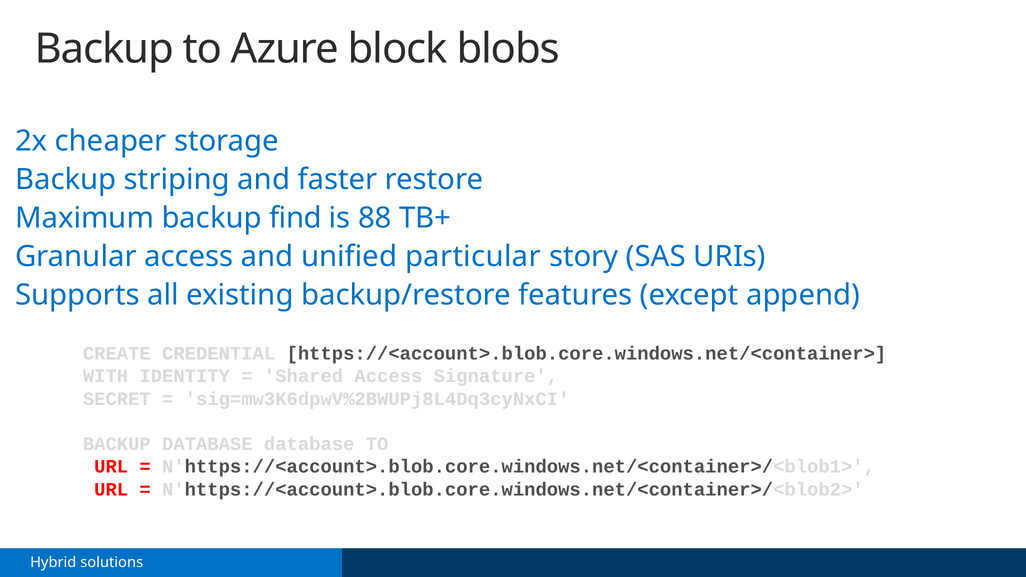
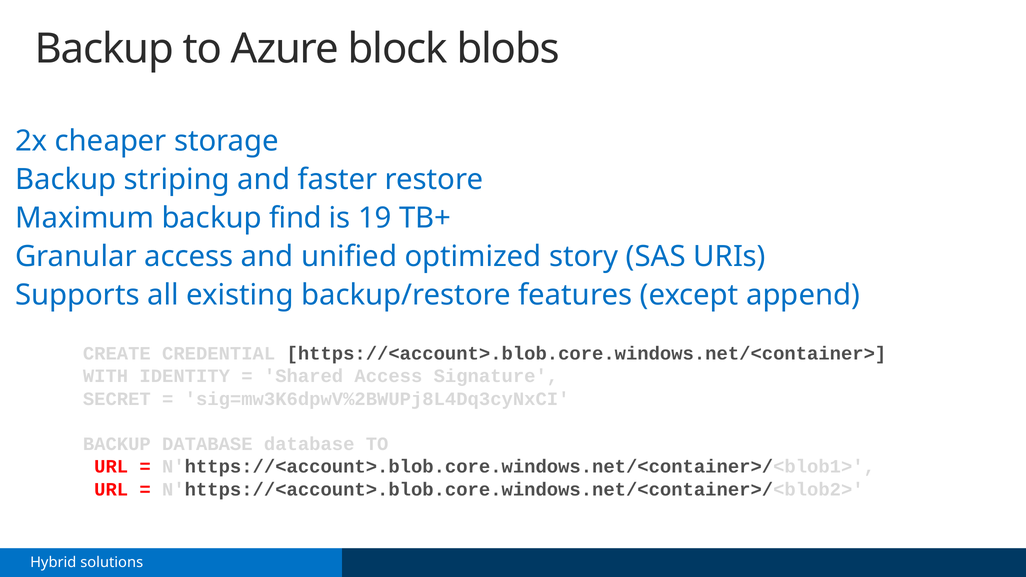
88: 88 -> 19 (375, 218)
particular: particular -> optimized (473, 257)
